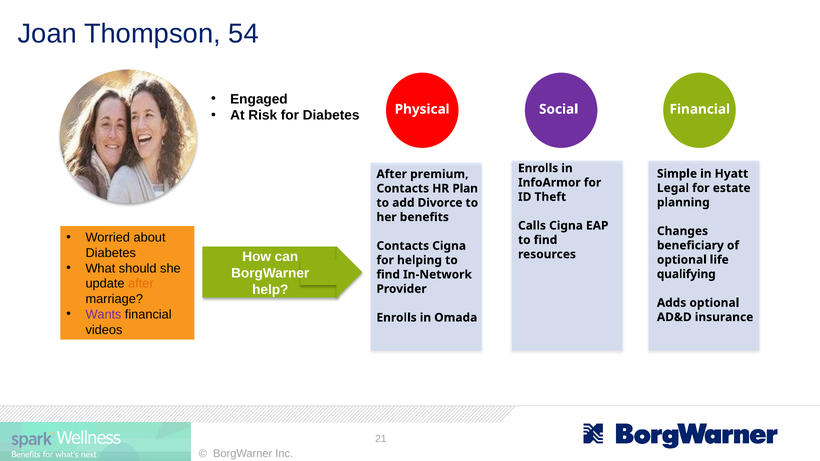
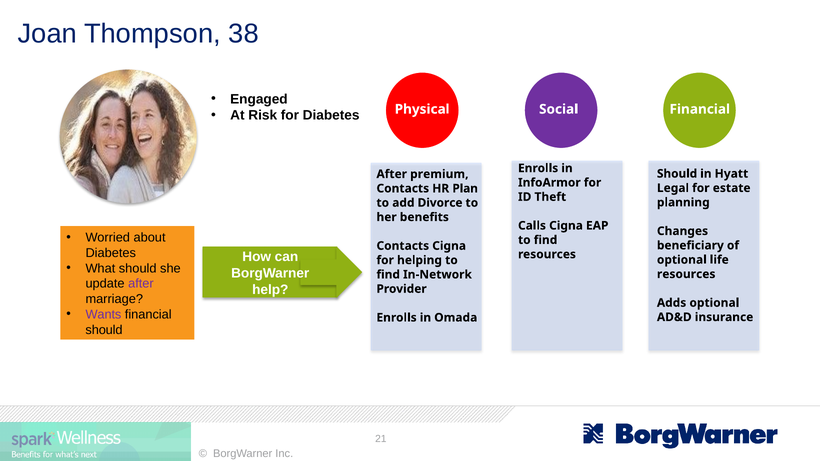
54: 54 -> 38 (244, 34)
Simple: Simple -> Should (677, 174)
qualifying: qualifying -> resources (686, 274)
after colour: orange -> purple (141, 284)
videos: videos -> should (104, 330)
